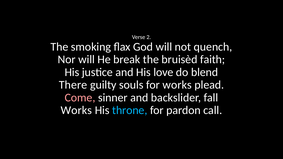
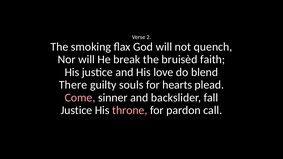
for works: works -> hearts (177, 85)
Works: Works -> Justice (76, 110)
throne colour: light blue -> pink (130, 110)
